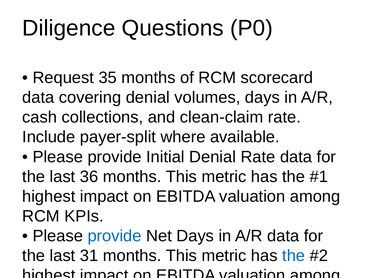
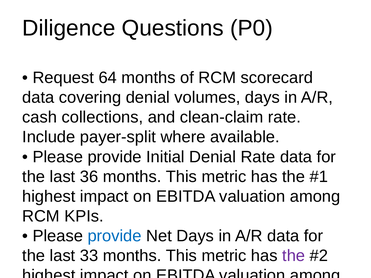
35: 35 -> 64 (108, 78)
31: 31 -> 33 (89, 256)
the colour: blue -> purple (294, 256)
